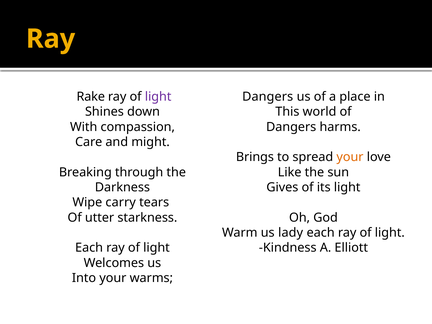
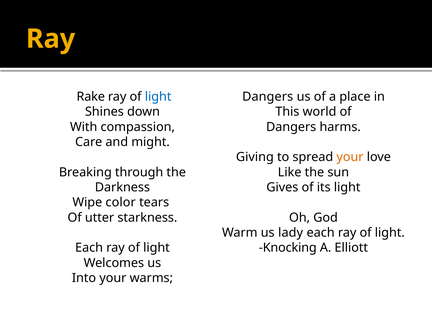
light colour: purple -> blue (158, 97)
Brings: Brings -> Giving (255, 157)
carry: carry -> color (121, 202)
Kindness: Kindness -> Knocking (288, 248)
